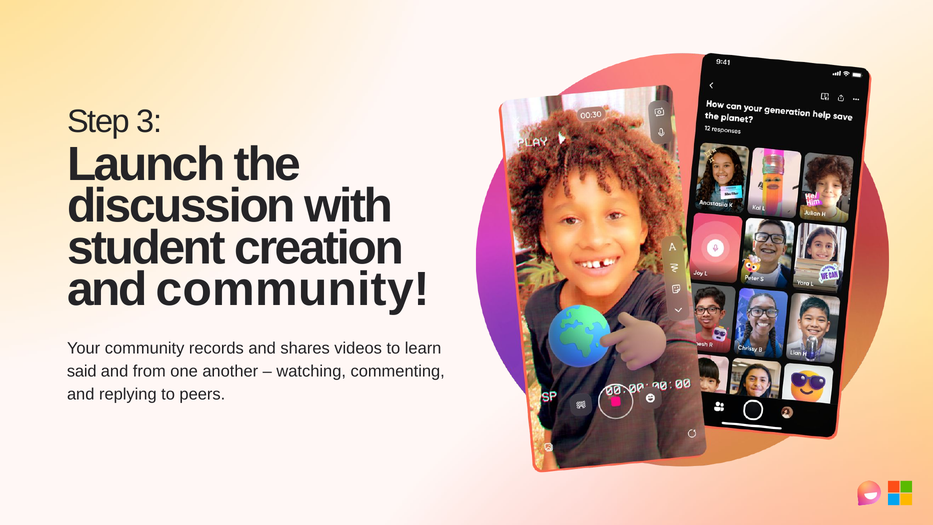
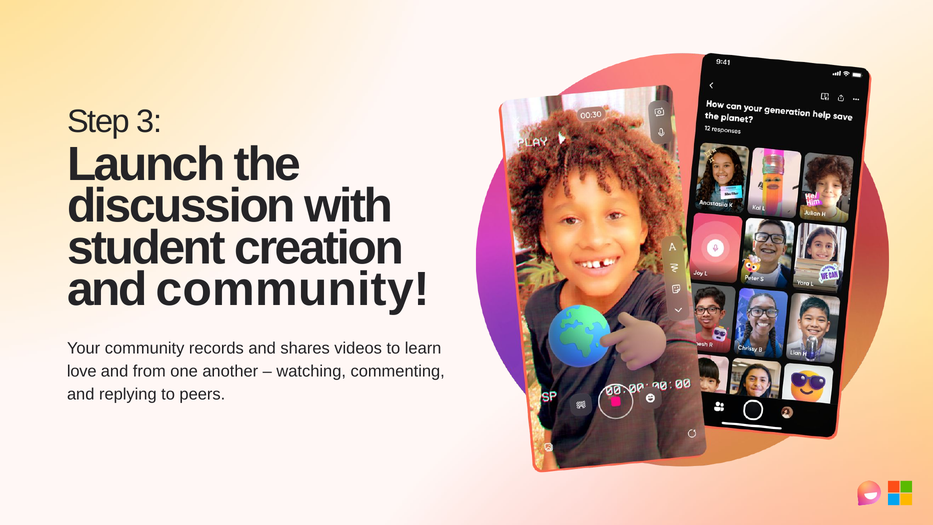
said: said -> love (82, 371)
